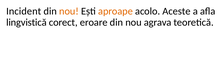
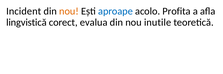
aproape colour: orange -> blue (115, 11)
Aceste: Aceste -> Profita (177, 11)
eroare: eroare -> evalua (94, 22)
agrava: agrava -> inutile (158, 22)
